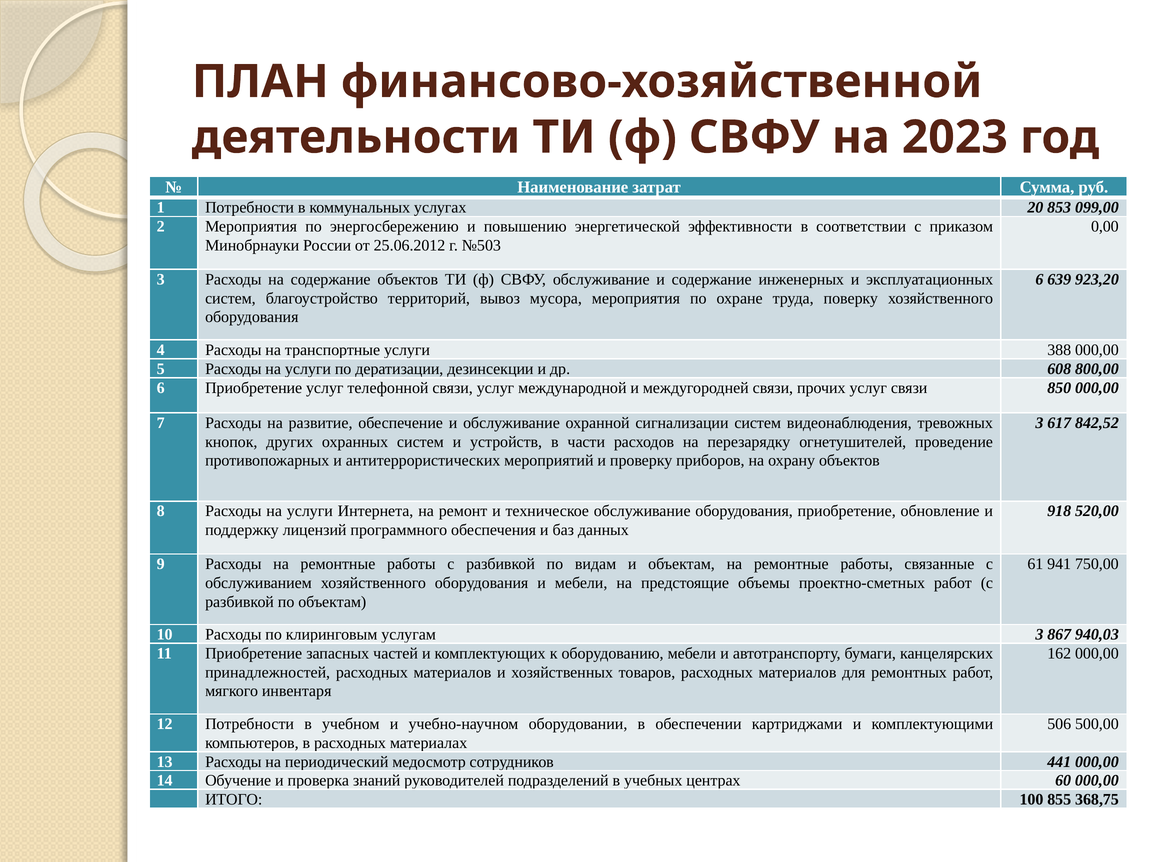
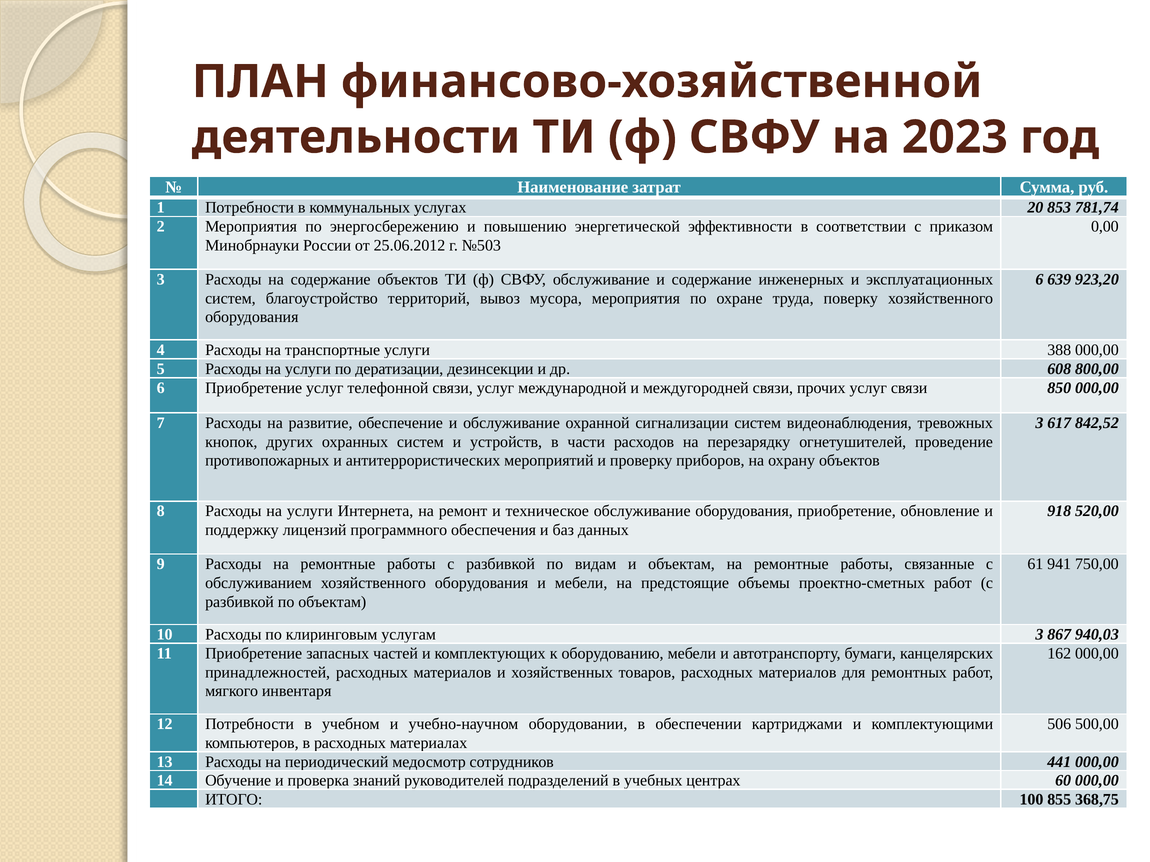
099,00: 099,00 -> 781,74 (1097, 208)
